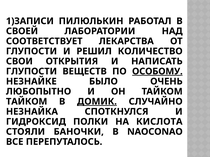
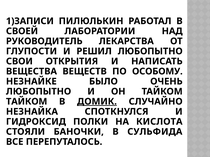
СООТВЕТСТВУЕТ: СООТВЕТСТВУЕТ -> РУКОВОДИТЕЛЬ (44, 41)
РЕШИЛ КОЛИЧЕСТВО: КОЛИЧЕСТВО -> ЛЮБОПЫТНО (150, 51)
ГЛУПОСТИ: ГЛУПОСТИ -> ВЕЩЕСТВА (31, 72)
ОСОБОМУ underline: present -> none (157, 72)
NAOCONAO: NAOCONAO -> СУЛЬФИДА (155, 132)
